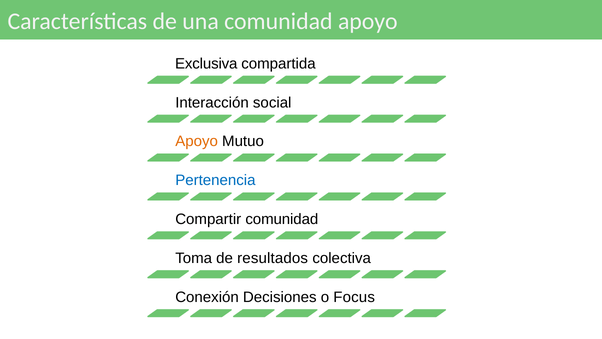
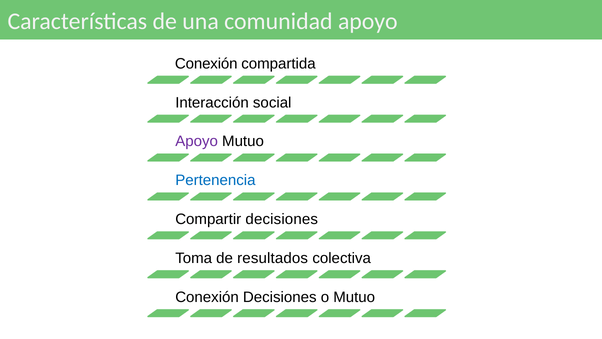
Exclusiva: Exclusiva -> Conexión (206, 64)
Apoyo colour: orange -> purple (197, 141)
Compartir comunidad: comunidad -> decisiones (282, 219)
o Focus: Focus -> Mutuo (354, 297)
